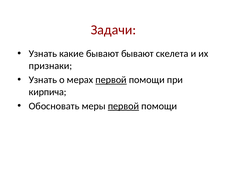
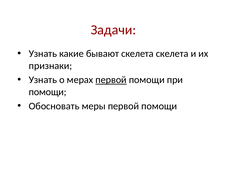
бывают бывают: бывают -> скелета (137, 54)
кирпича: кирпича -> помощи (48, 92)
первой underline: present -> none (123, 106)
